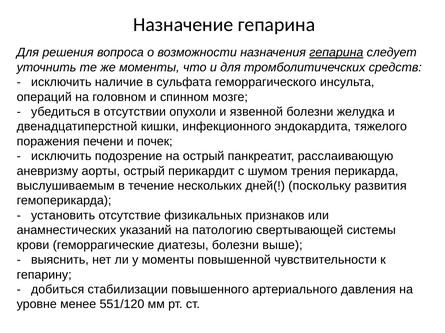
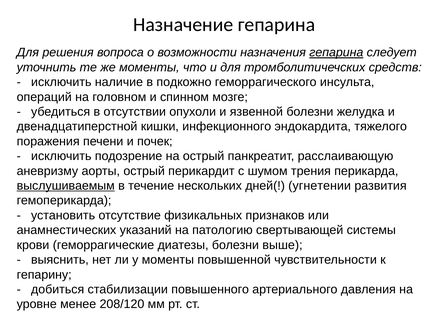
сульфата: сульфата -> подкожно (184, 82)
выслушиваемым underline: none -> present (66, 186)
поскольку: поскольку -> угнетении (320, 186)
551/120: 551/120 -> 208/120 (122, 305)
